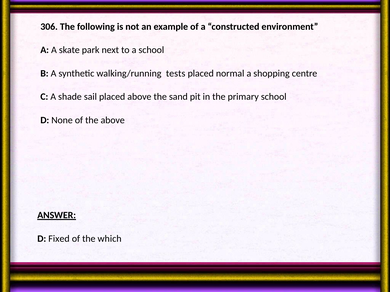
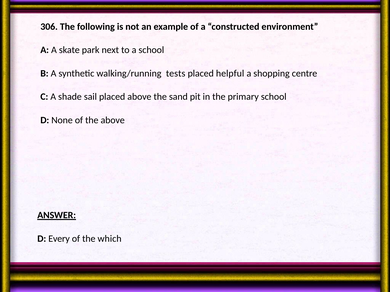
normal: normal -> helpful (230, 74)
Fixed: Fixed -> Every (59, 239)
